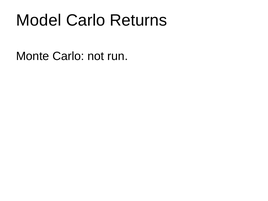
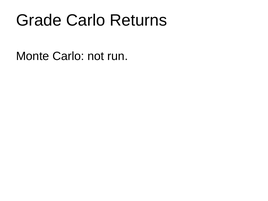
Model: Model -> Grade (39, 20)
